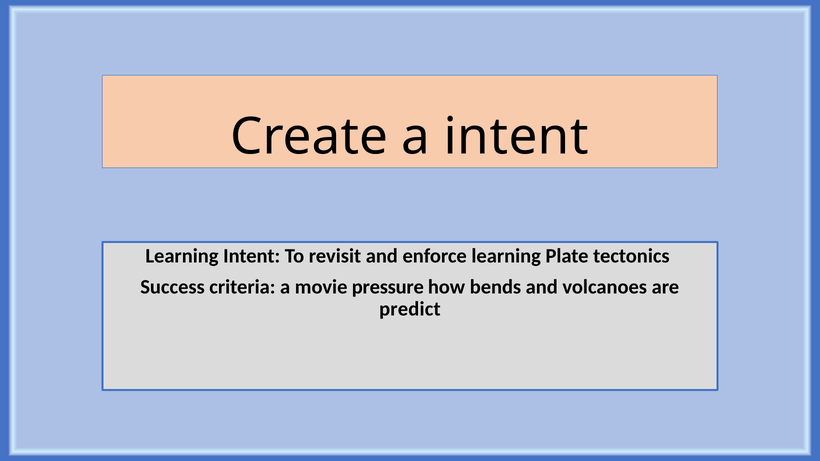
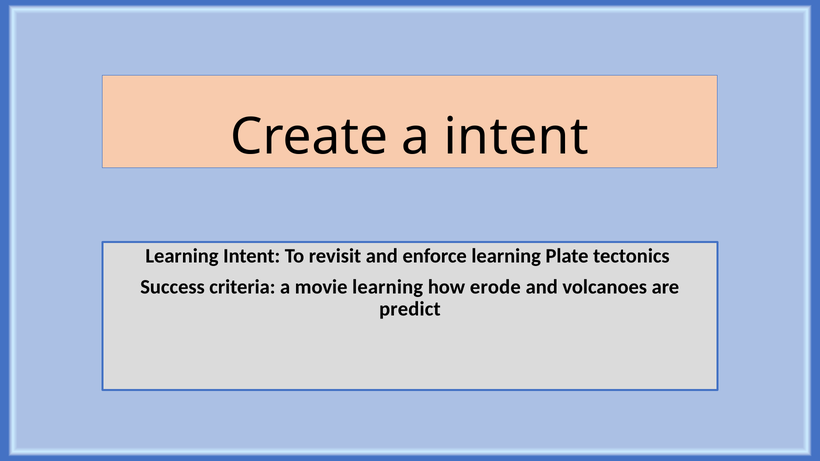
movie pressure: pressure -> learning (388, 287)
bends: bends -> erode (495, 287)
